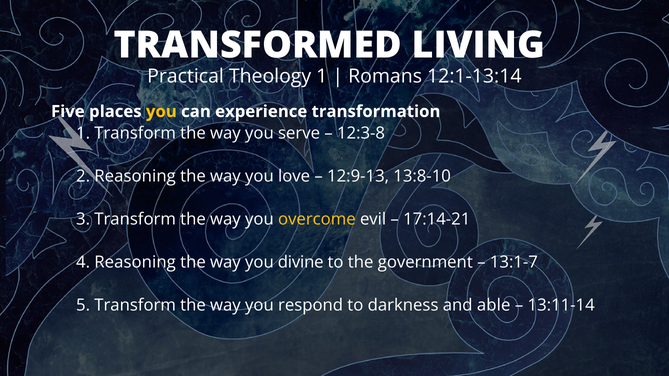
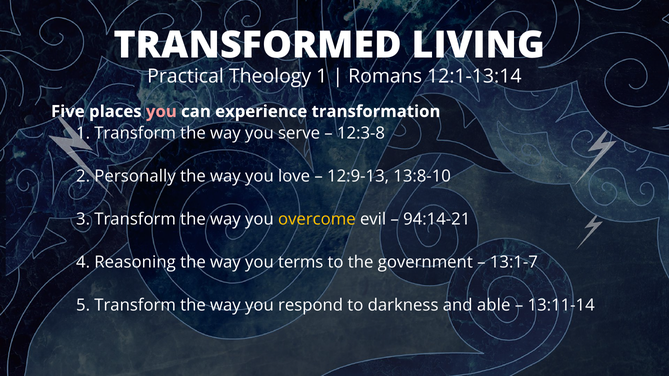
you colour: yellow -> pink (161, 112)
2 Reasoning: Reasoning -> Personally (135, 176)
17:14-21: 17:14-21 -> 94:14-21 (437, 219)
divine: divine -> terms (301, 262)
